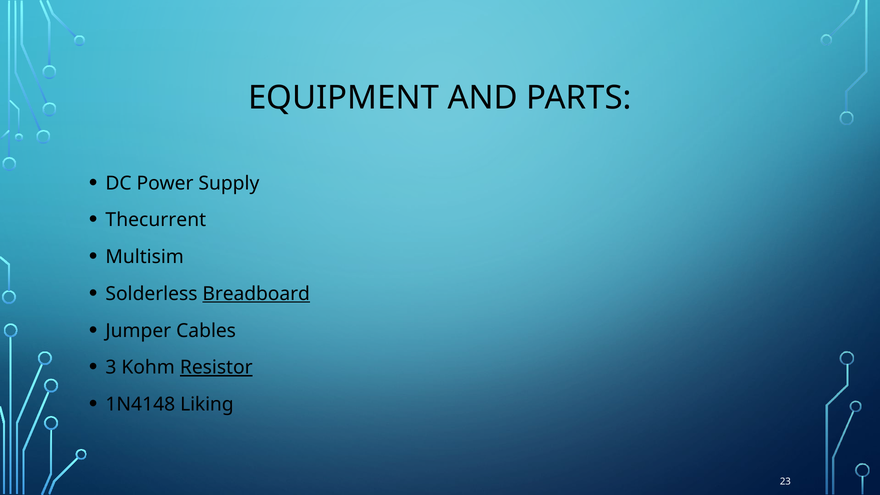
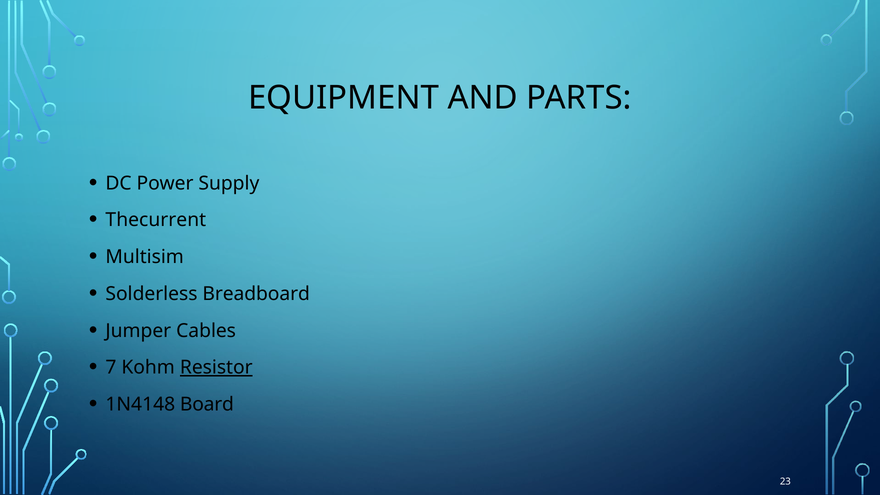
Breadboard underline: present -> none (256, 294)
3: 3 -> 7 (111, 368)
Liking: Liking -> Board (207, 404)
